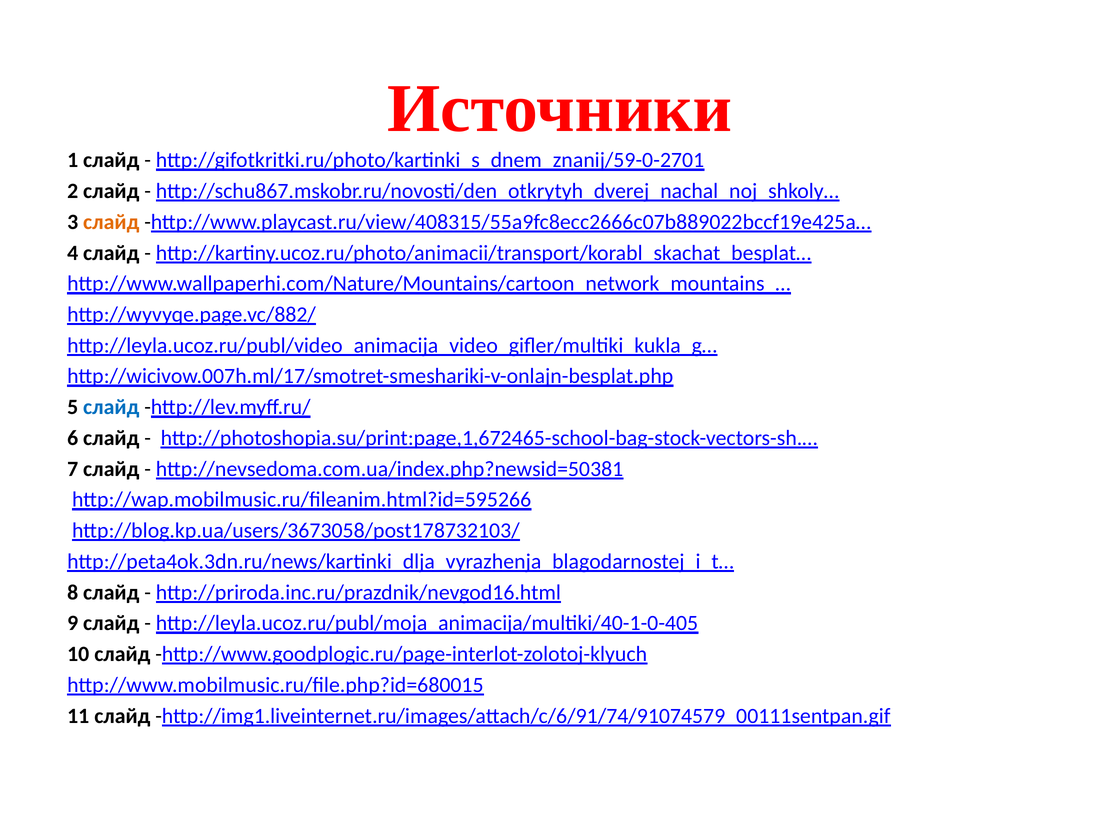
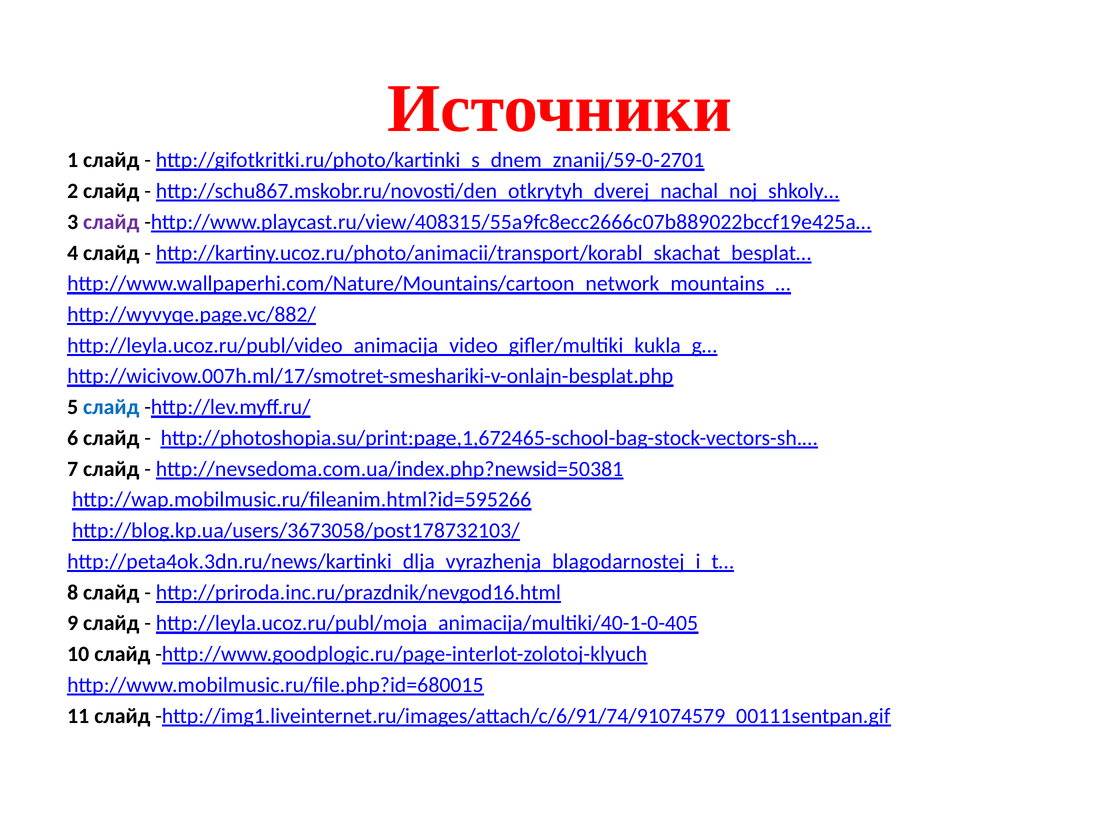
слайд colour: orange -> purple (111, 222)
